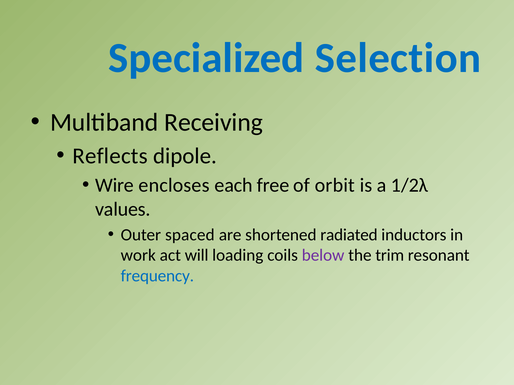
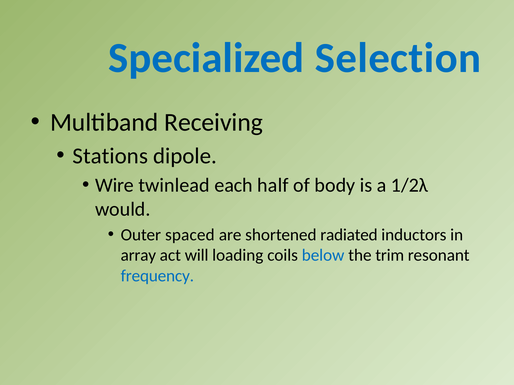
Reflects: Reflects -> Stations (110, 156)
encloses: encloses -> twinlead (174, 186)
free: free -> half (273, 186)
orbit: orbit -> body (335, 186)
values: values -> would (123, 210)
work: work -> array (138, 256)
below colour: purple -> blue (323, 256)
